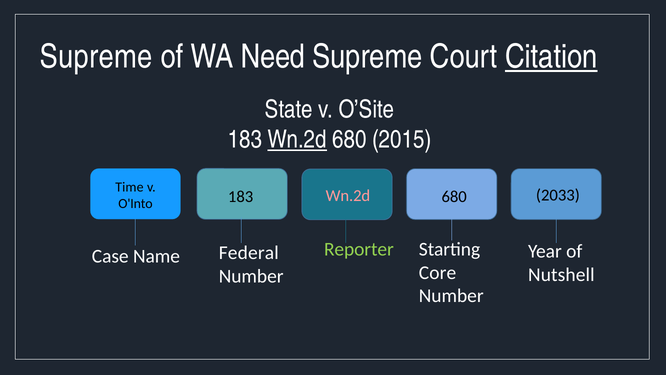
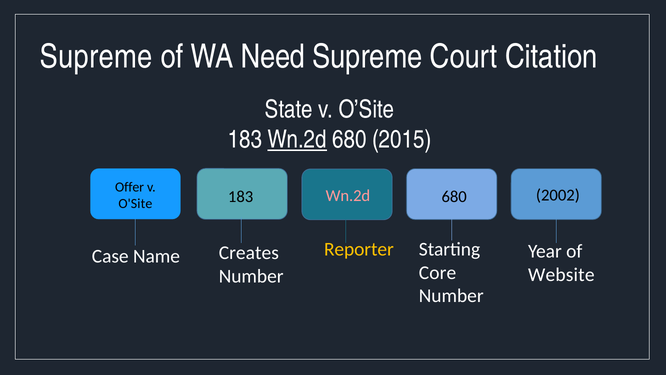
Citation underline: present -> none (551, 56)
Time: Time -> Offer (130, 187)
O'Into: O'Into -> O'Site (135, 204)
2033: 2033 -> 2002 (558, 195)
Reporter colour: light green -> yellow (359, 249)
Federal: Federal -> Creates (249, 253)
Nutshell: Nutshell -> Website (561, 275)
